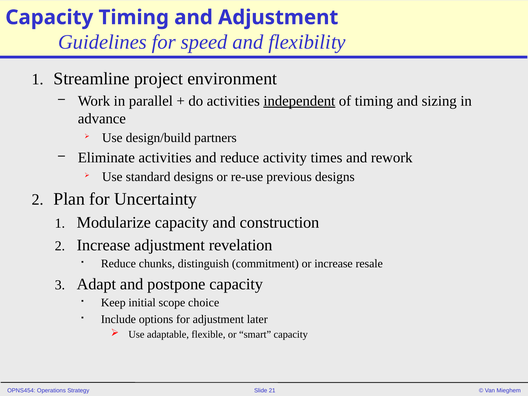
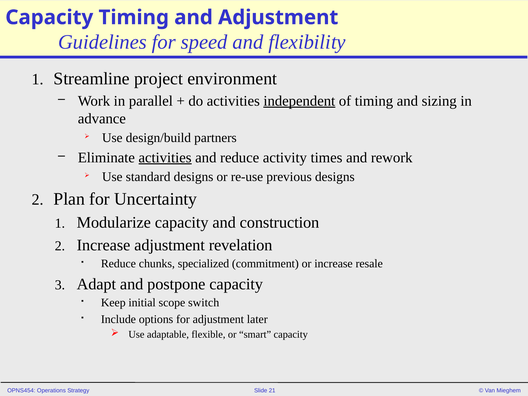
activities underline: none -> present (165, 158)
distinguish: distinguish -> specialized (203, 264)
choice: choice -> switch (204, 303)
